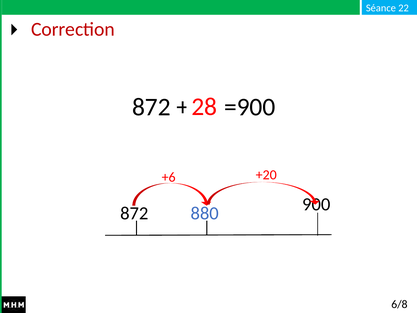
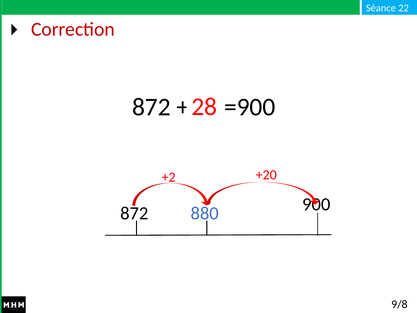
+6: +6 -> +2 (169, 177)
6/8: 6/8 -> 9/8 (399, 304)
